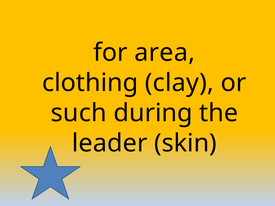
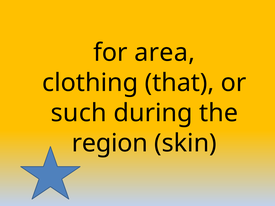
clay: clay -> that (179, 83)
leader: leader -> region (110, 143)
